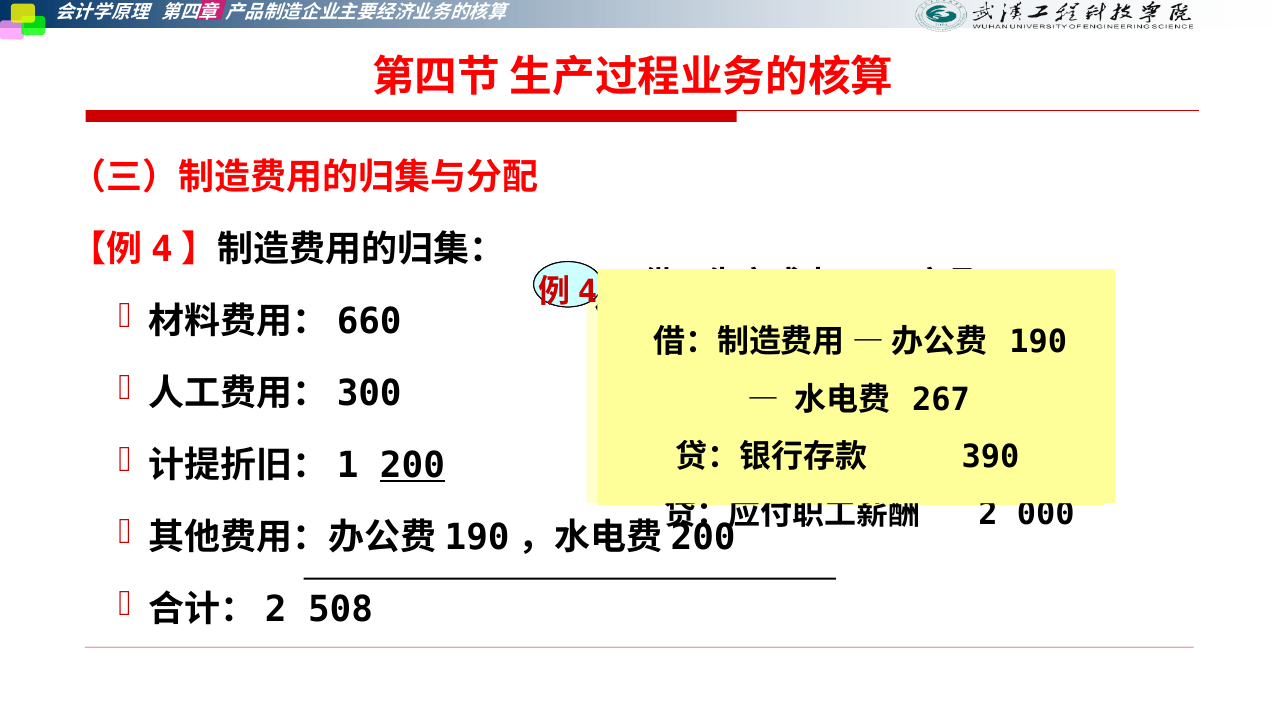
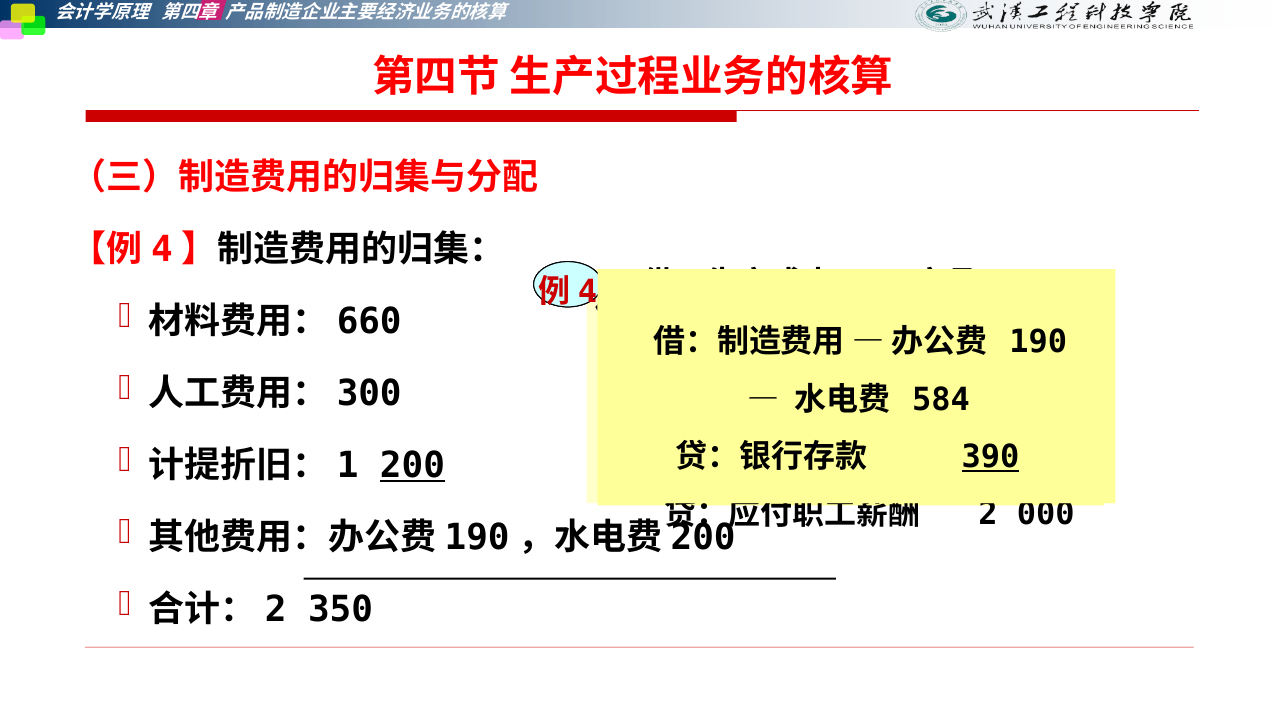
267: 267 -> 584 (941, 400)
390 underline: none -> present (990, 457)
508: 508 -> 350 (341, 610)
